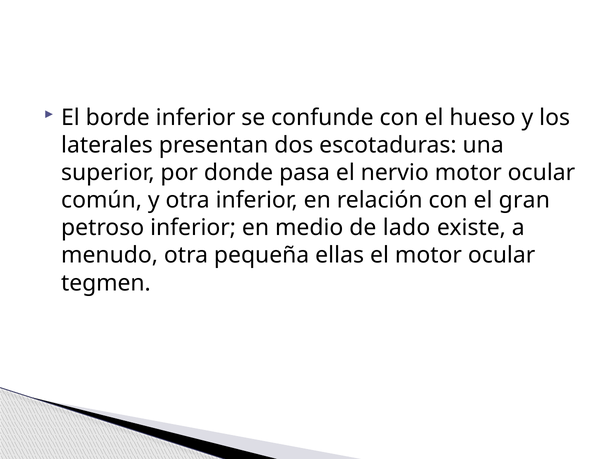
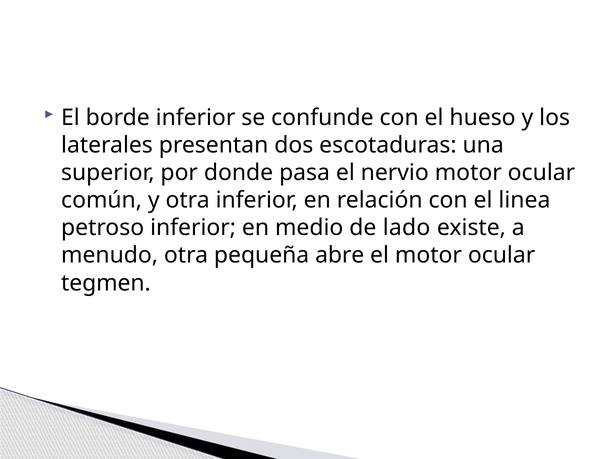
gran: gran -> linea (524, 200)
ellas: ellas -> abre (340, 255)
